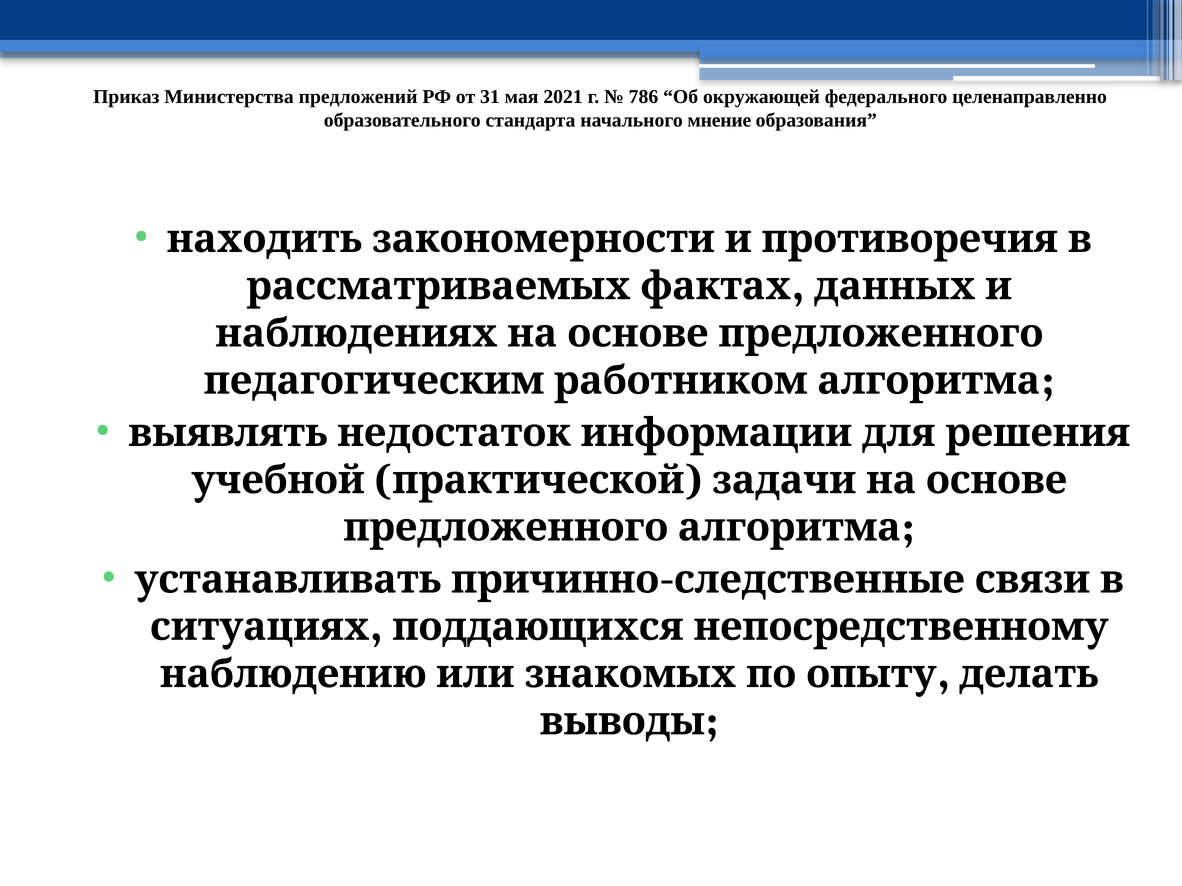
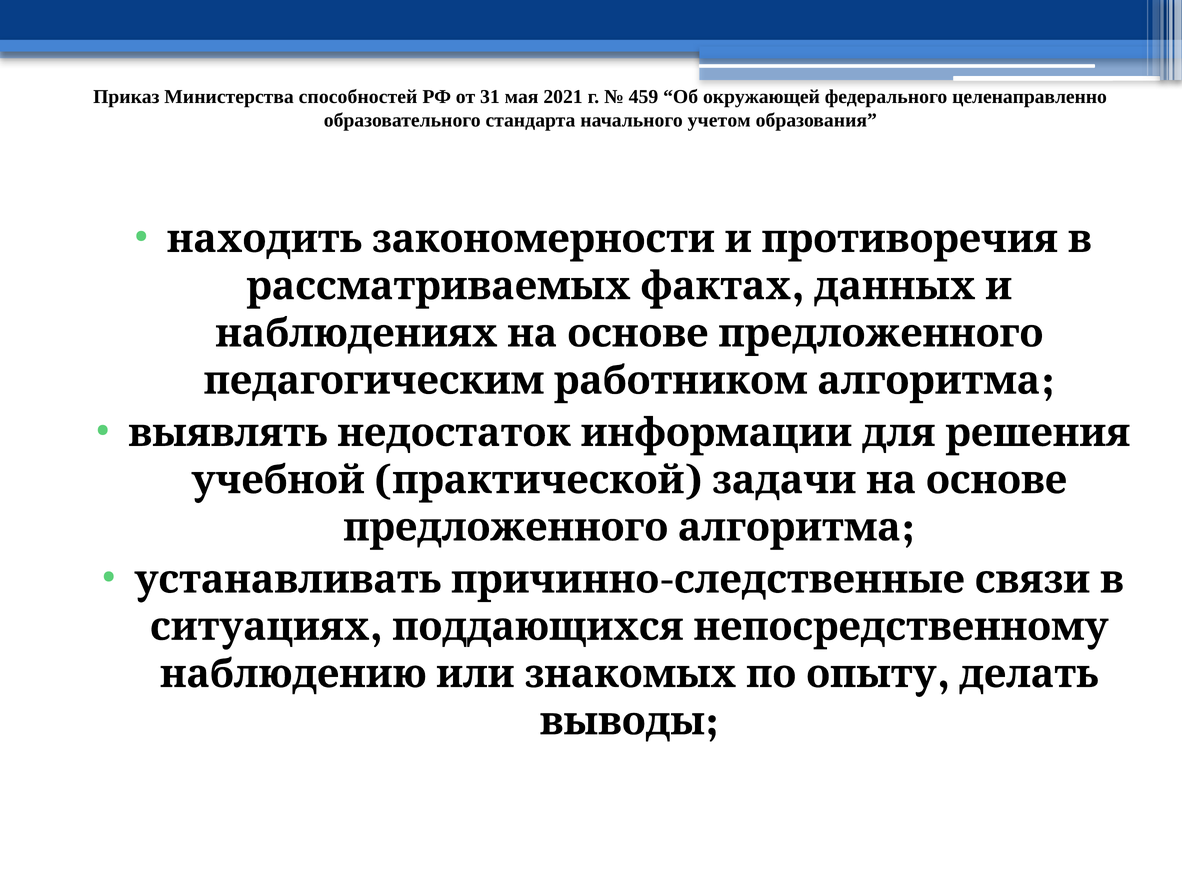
предложений: предложений -> способностей (358, 97)
786: 786 -> 459 (644, 97)
мнение: мнение -> учетом (719, 121)
